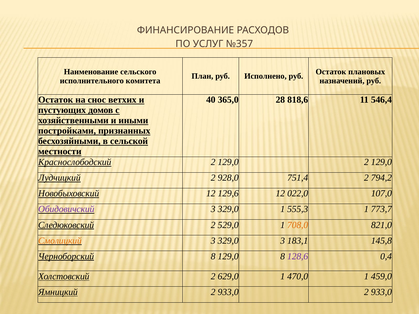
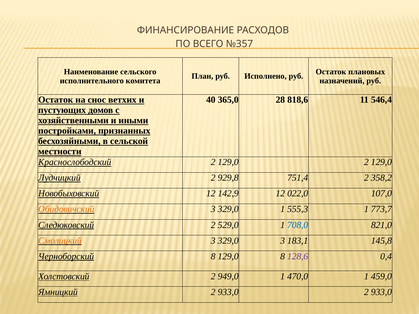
УСЛУГ: УСЛУГ -> ВСЕГО (208, 44)
928,0: 928,0 -> 929,8 (228, 178)
794,2: 794,2 -> 358,2 (381, 178)
129,6: 129,6 -> 142,9 (228, 194)
Обидовичский colour: purple -> orange (66, 209)
708,0 colour: orange -> blue (298, 225)
629,0: 629,0 -> 949,0 (228, 277)
